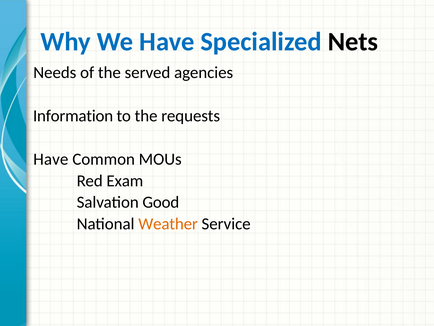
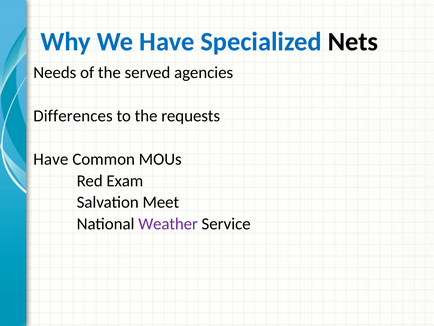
Information: Information -> Differences (73, 116)
Good: Good -> Meet (161, 202)
Weather colour: orange -> purple (168, 224)
